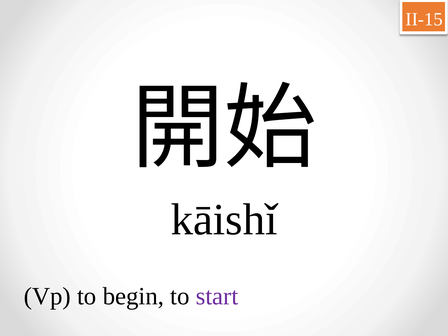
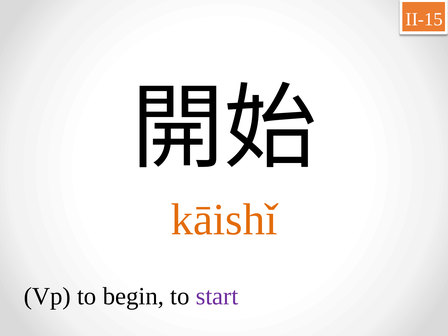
kāishǐ colour: black -> orange (224, 220)
